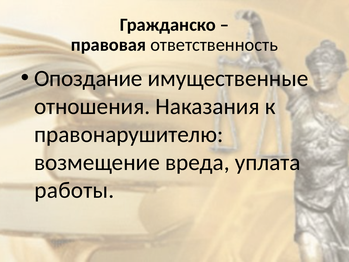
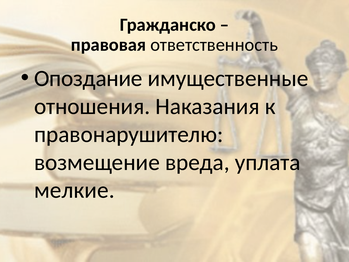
работы: работы -> мелкие (74, 190)
